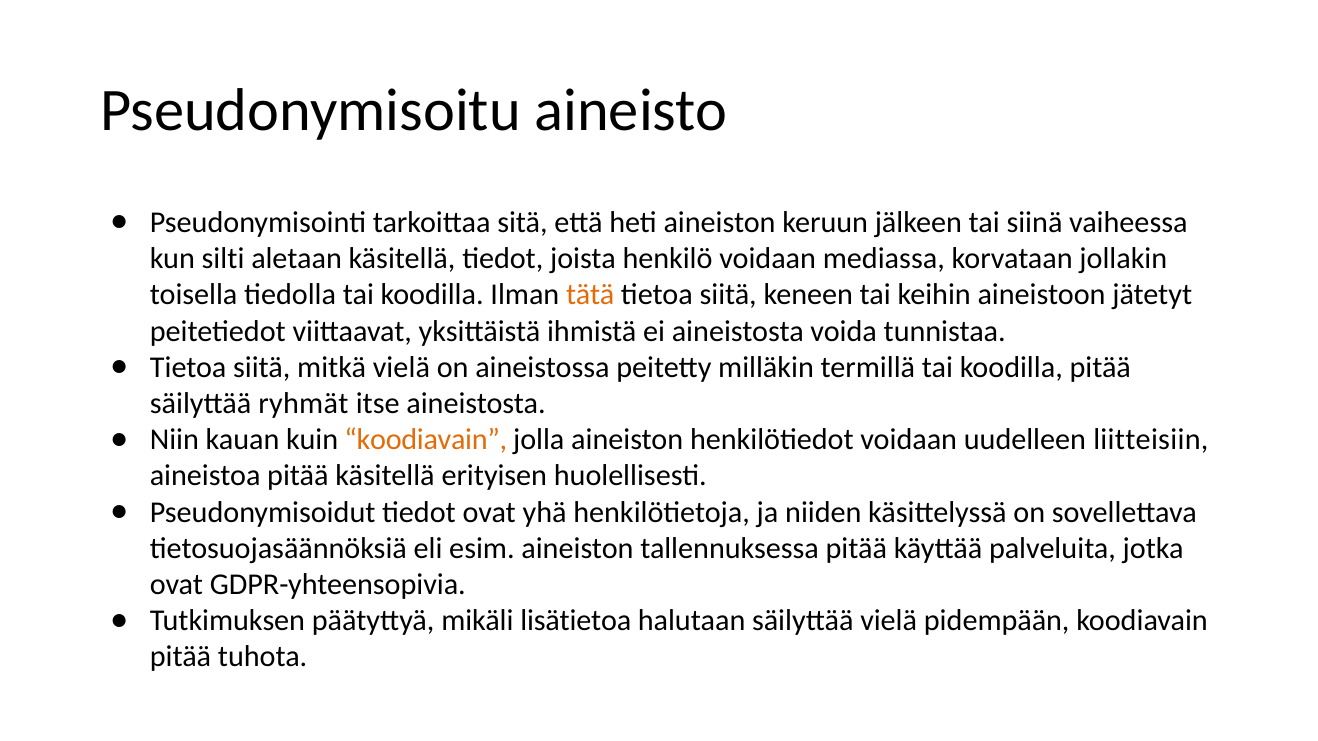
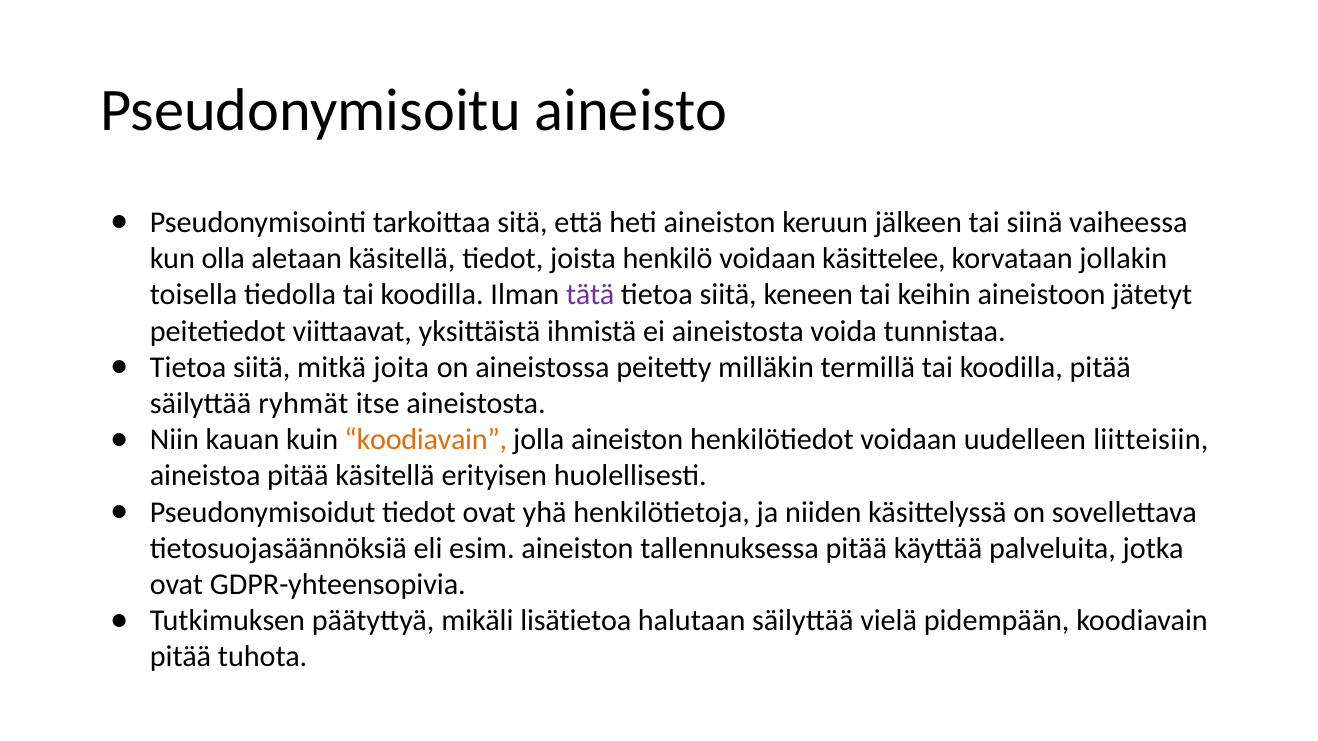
silti: silti -> olla (223, 259)
mediassa: mediassa -> käsittelee (884, 259)
tätä colour: orange -> purple (590, 295)
mitkä vielä: vielä -> joita (401, 367)
